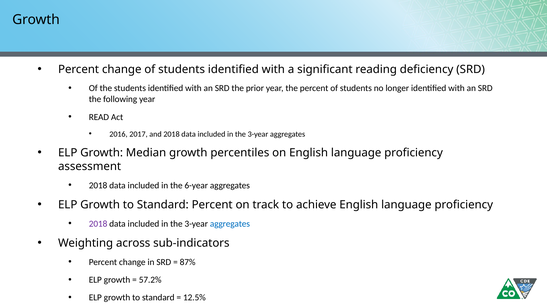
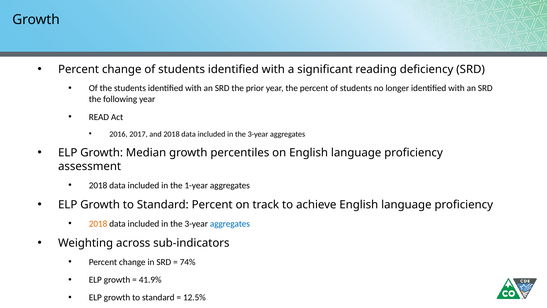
6-year: 6-year -> 1-year (196, 185)
2018 colour: purple -> orange (98, 224)
87%: 87% -> 74% (188, 262)
57.2%: 57.2% -> 41.9% (150, 280)
